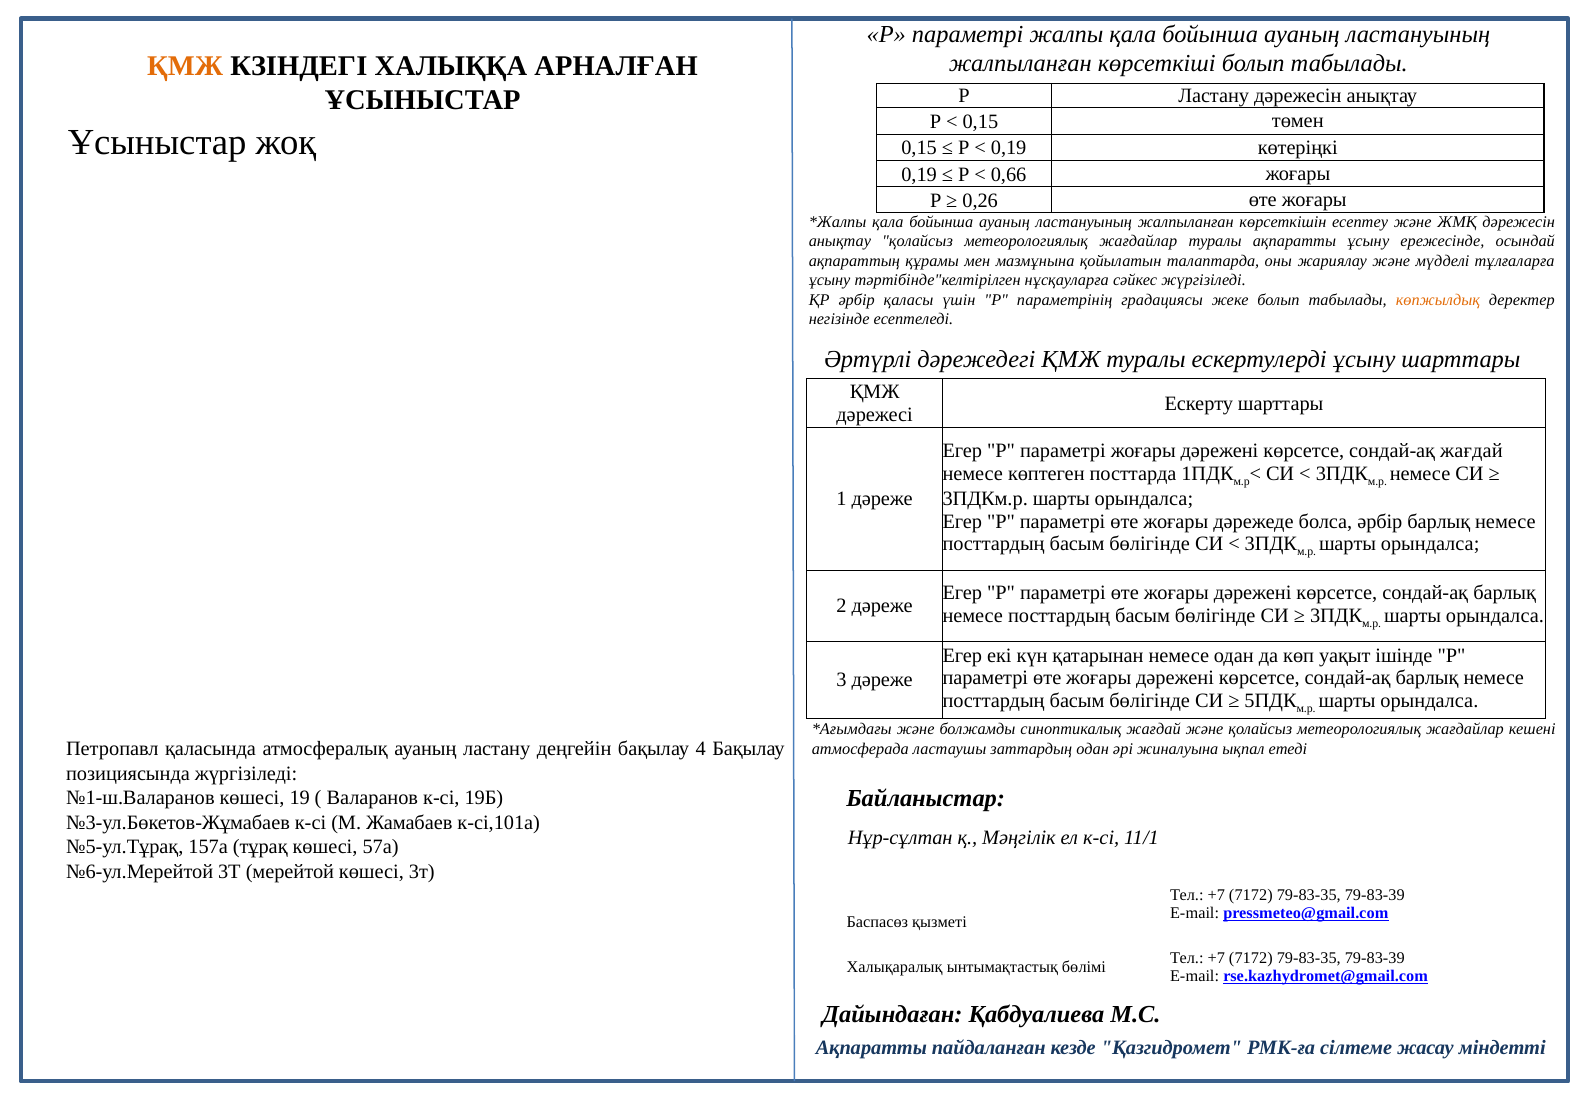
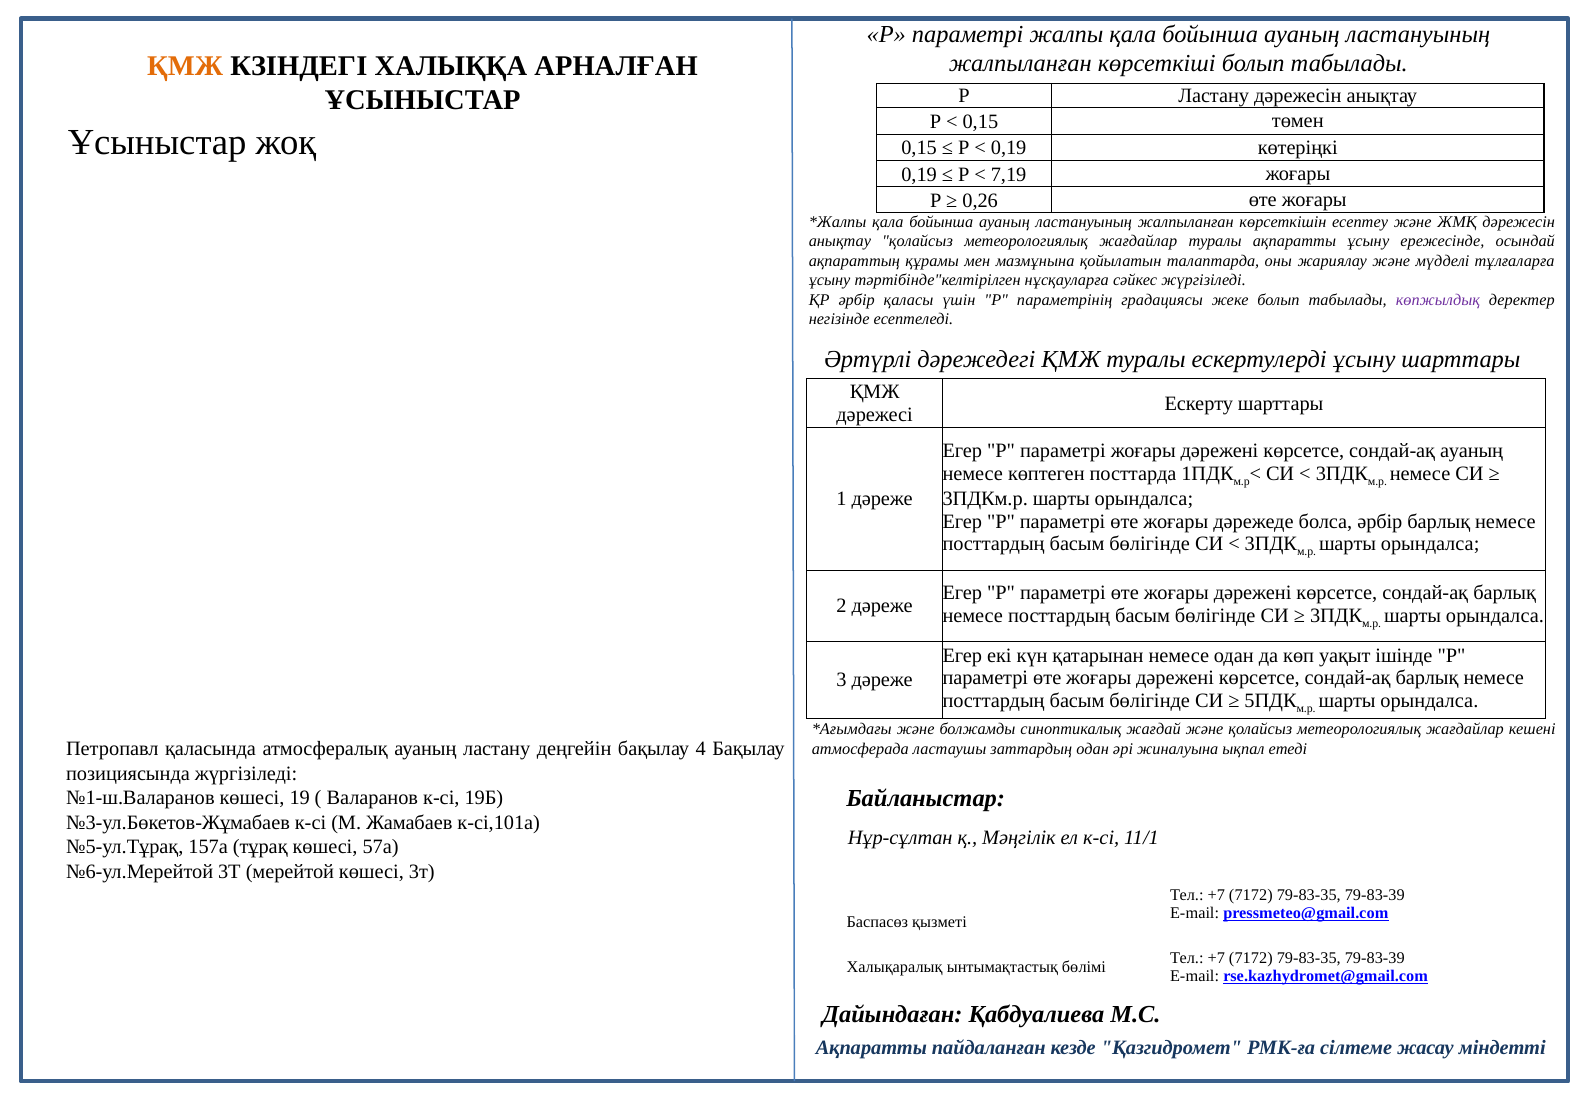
0,66: 0,66 -> 7,19 (1009, 174)
көпжылдық colour: orange -> purple (1438, 300)
сондай-ақ жағдай: жағдай -> ауаның (1472, 451)
